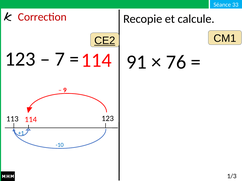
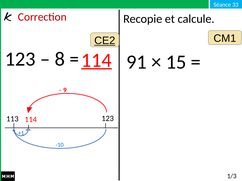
7: 7 -> 8 (60, 59)
114 underline: none -> present (96, 60)
76: 76 -> 15 (176, 62)
